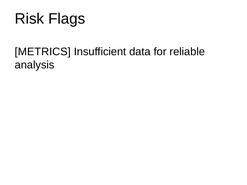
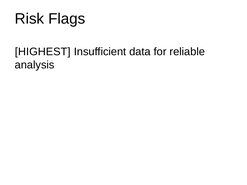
METRICS: METRICS -> HIGHEST (43, 52)
